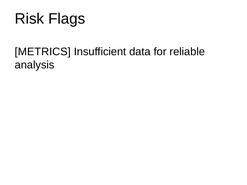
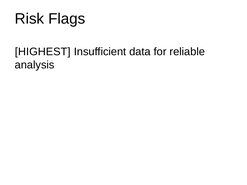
METRICS: METRICS -> HIGHEST (43, 52)
